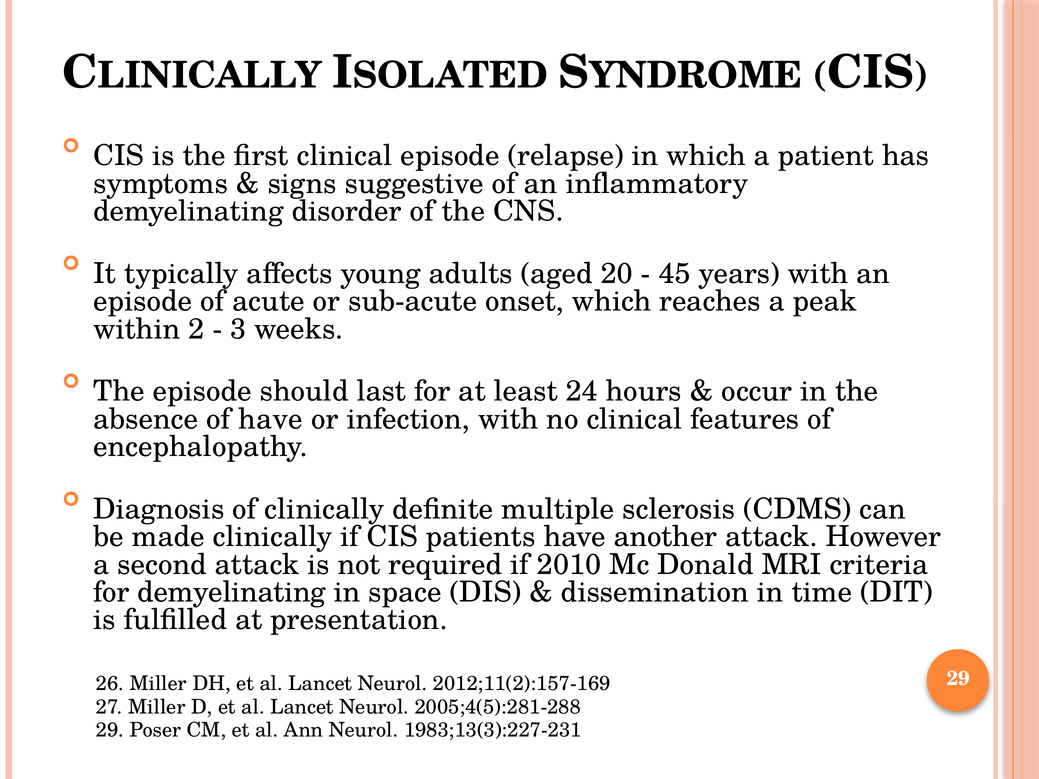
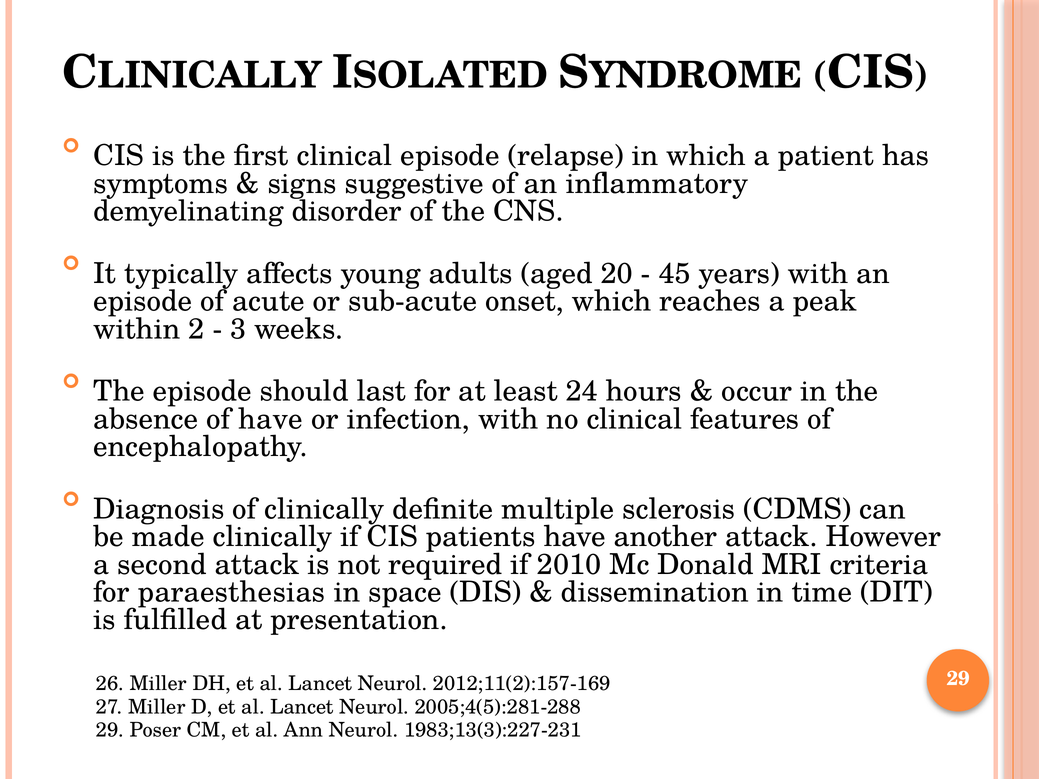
for demyelinating: demyelinating -> paraesthesias (231, 592)
